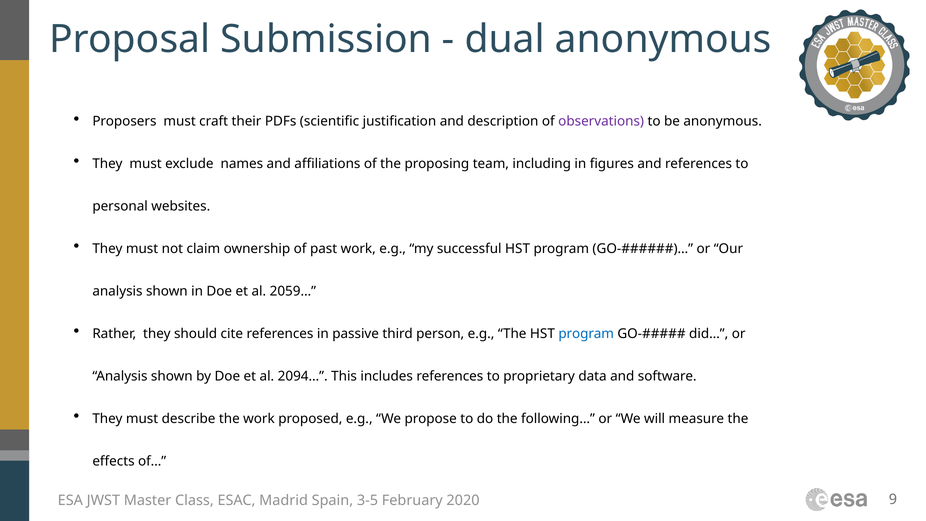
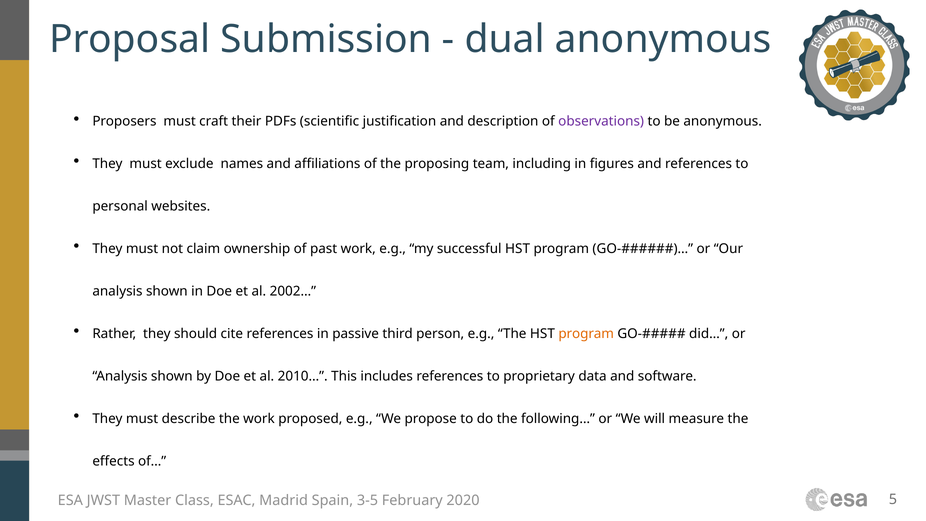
2059…: 2059… -> 2002… (293, 291)
program colour: blue -> orange (586, 334)
2094…: 2094… -> 2010… (303, 376)
9: 9 -> 5 (893, 499)
